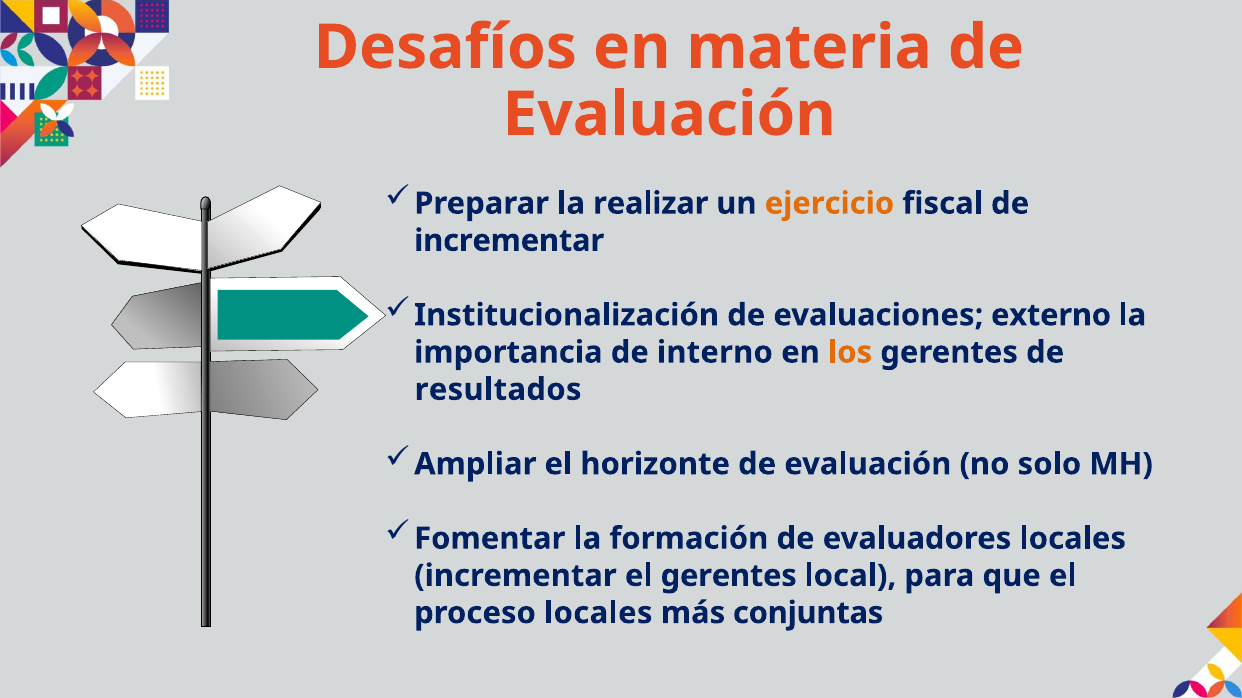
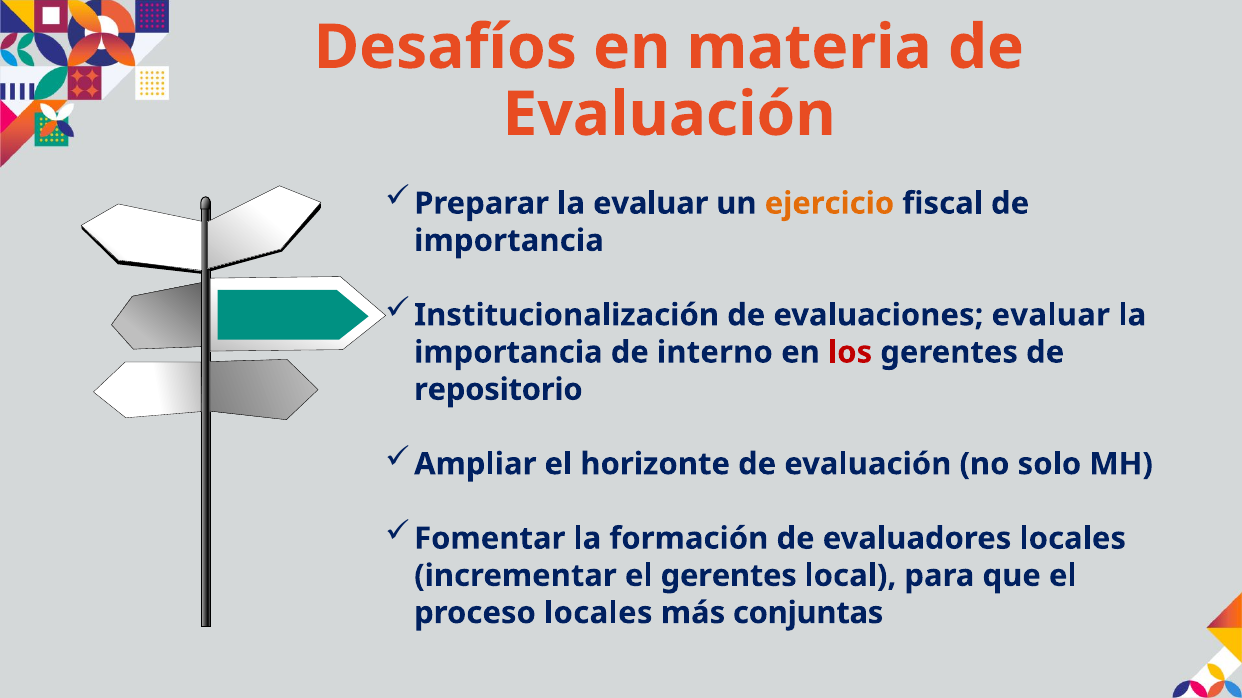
la realizar: realizar -> evaluar (651, 204)
incrementar: incrementar -> importancia (509, 241)
evaluaciones externo: externo -> evaluar (1051, 315)
los colour: orange -> red (850, 353)
resultados: resultados -> repositorio (498, 390)
